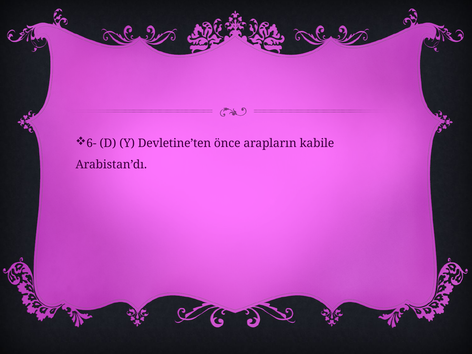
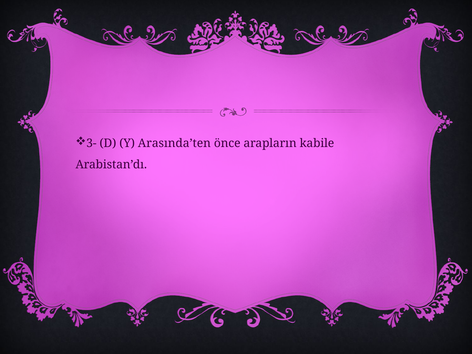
6-: 6- -> 3- (91, 143)
Devletine’ten: Devletine’ten -> Arasında’ten (174, 143)
